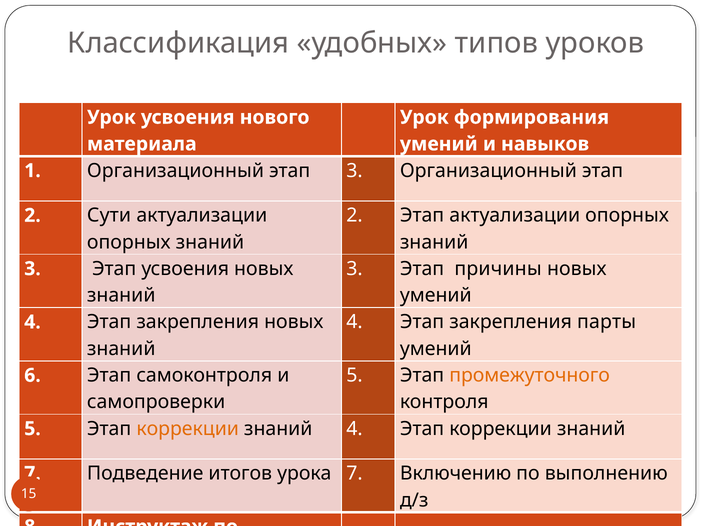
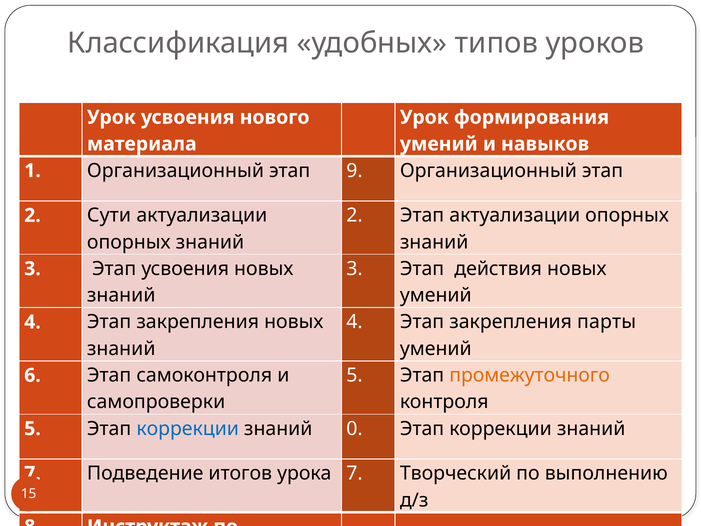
этап 3: 3 -> 9 (355, 171)
причины: причины -> действия (498, 269)
коррекции colour: orange -> blue (188, 428)
4: 4 -> 0 (355, 428)
Включению: Включению -> Творческий (456, 473)
